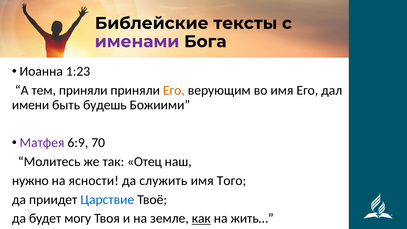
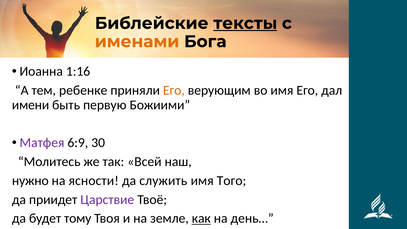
тексты underline: none -> present (245, 23)
именами colour: purple -> orange (137, 42)
1:23: 1:23 -> 1:16 (78, 71)
тем приняли: приняли -> ребенке (83, 90)
будешь: будешь -> первую (105, 105)
70: 70 -> 30 (98, 143)
Отец: Отец -> Всей (144, 162)
Царствие colour: blue -> purple (107, 199)
могу: могу -> тому (78, 218)
жить…: жить… -> день… (252, 218)
